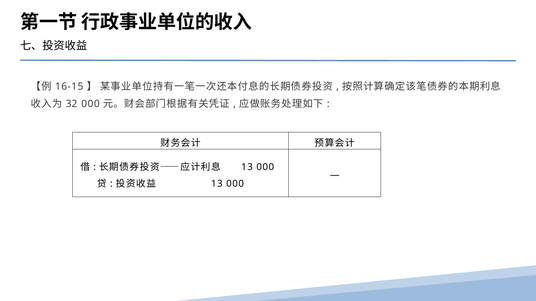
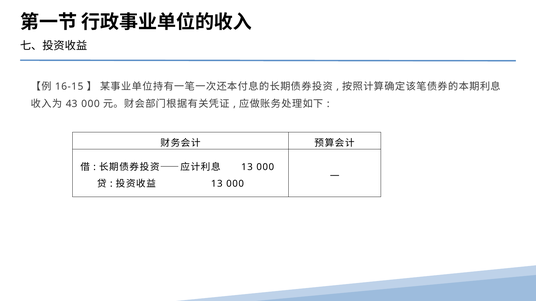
32: 32 -> 43 (72, 104)
